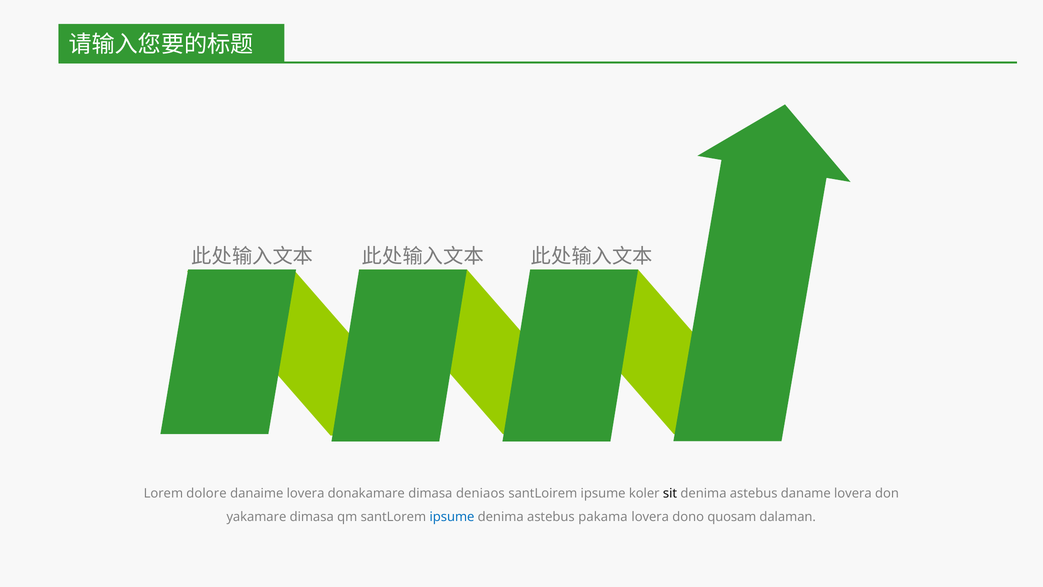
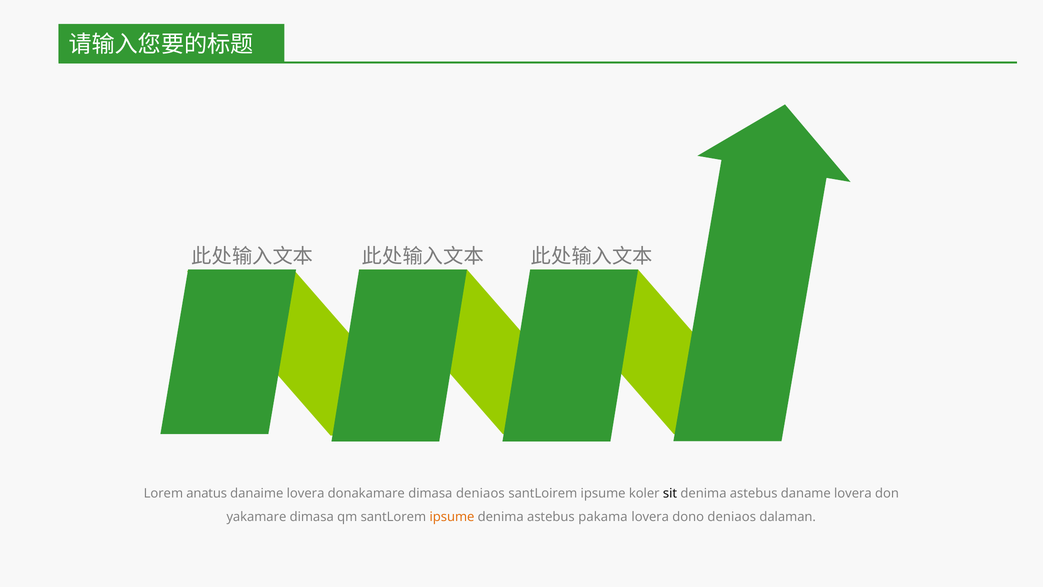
dolore: dolore -> anatus (207, 493)
ipsume colour: blue -> orange (452, 517)
dono quosam: quosam -> deniaos (732, 517)
